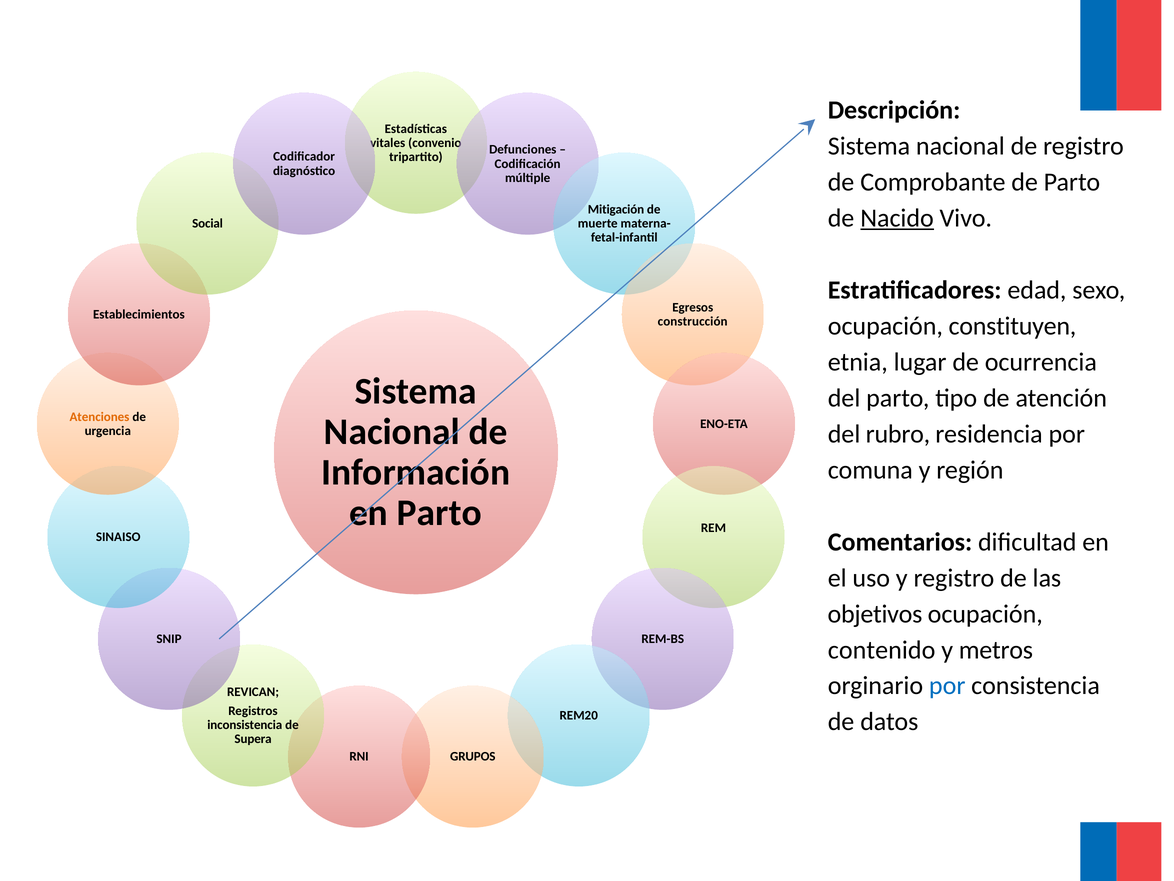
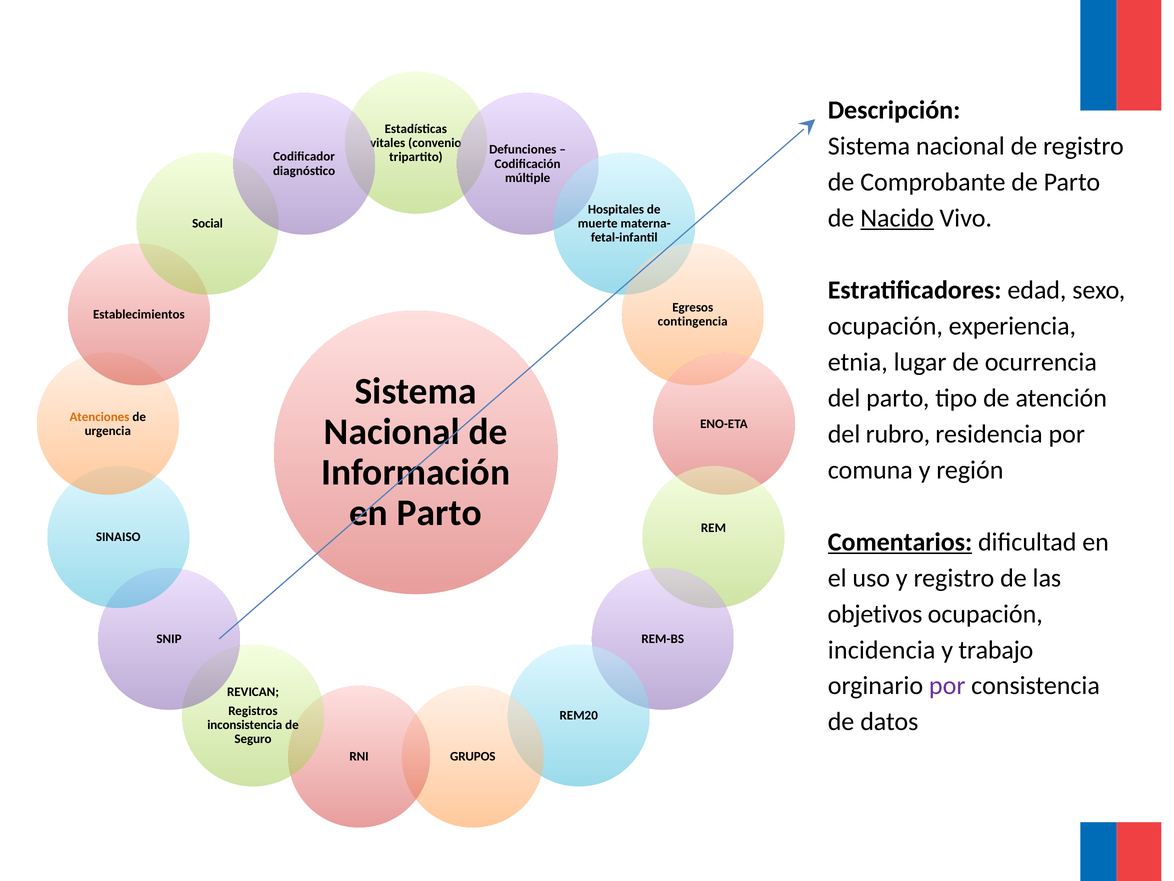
Mitigación: Mitigación -> Hospitales (616, 209)
constituyen: constituyen -> experiencia (1012, 326)
construcción: construcción -> contingencia (693, 321)
Comentarios underline: none -> present (900, 542)
contenido: contenido -> incidencia (882, 650)
metros: metros -> trabajo (996, 650)
por colour: blue -> purple (947, 685)
Supera: Supera -> Seguro (253, 738)
